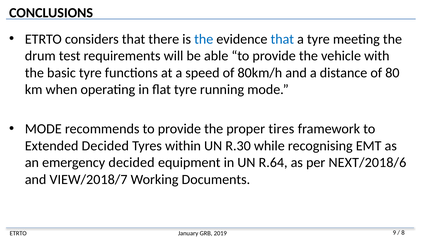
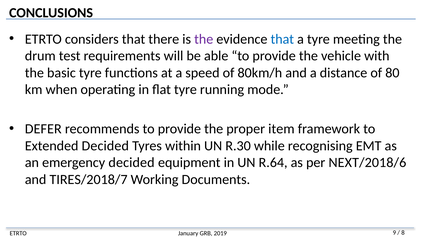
the colour: blue -> purple (204, 39)
MODE: MODE -> DEFER (43, 129)
tires: tires -> item (281, 129)
VIEW/2018/7: VIEW/2018/7 -> TIRES/2018/7 (89, 179)
